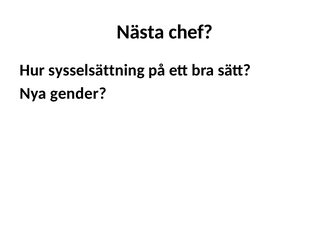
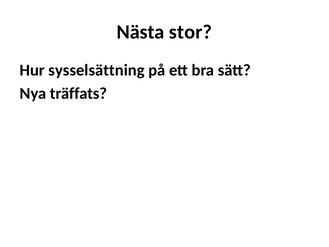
chef: chef -> stor (190, 32)
gender: gender -> träffats (78, 93)
